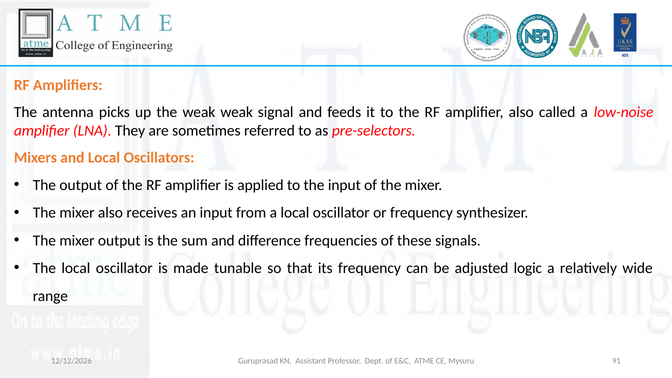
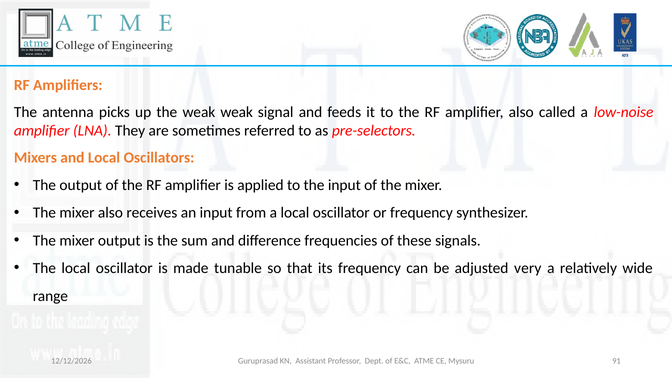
logic: logic -> very (528, 268)
